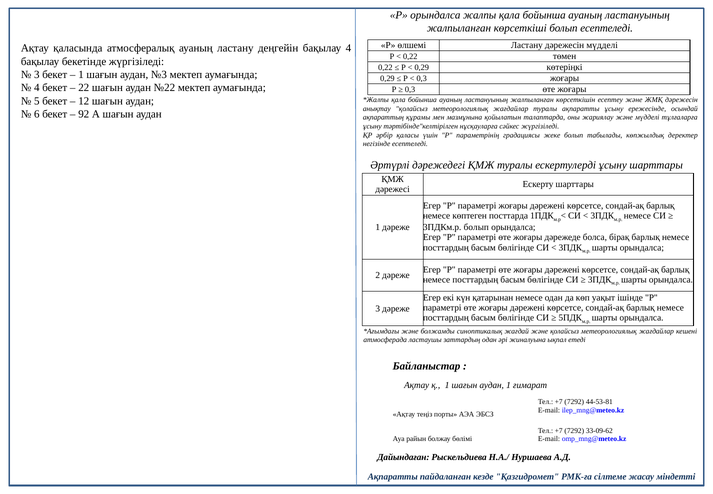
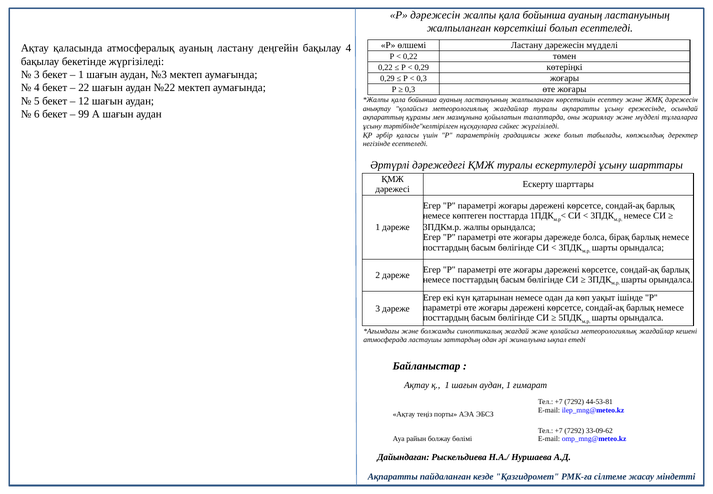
Р орындалса: орындалса -> дәрежесін (435, 15)
92: 92 -> 99 (84, 114)
3ПДКм.р болып: болып -> жалпы (476, 227)
